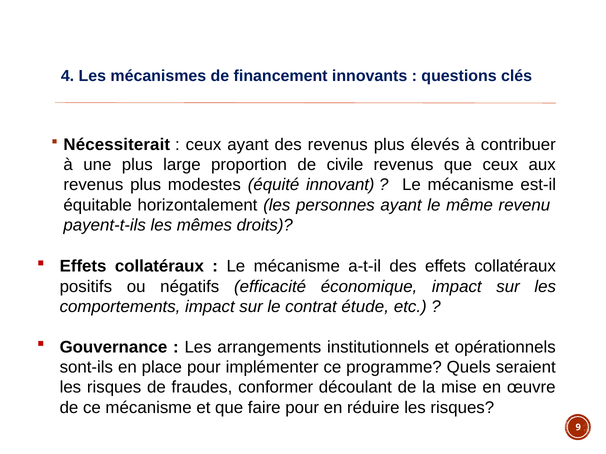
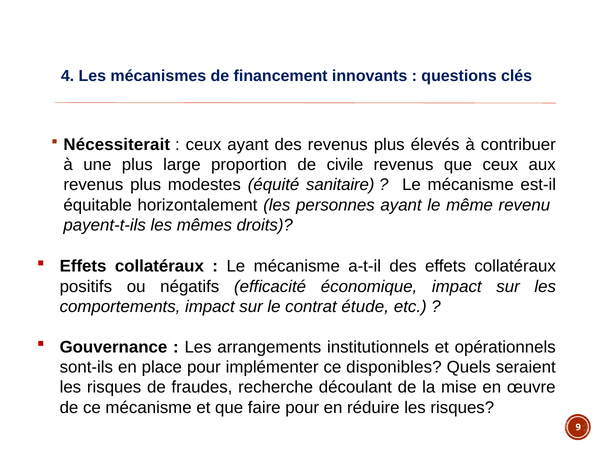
innovant: innovant -> sanitaire (340, 185)
programme: programme -> disponibles (394, 368)
conformer: conformer -> recherche (276, 388)
